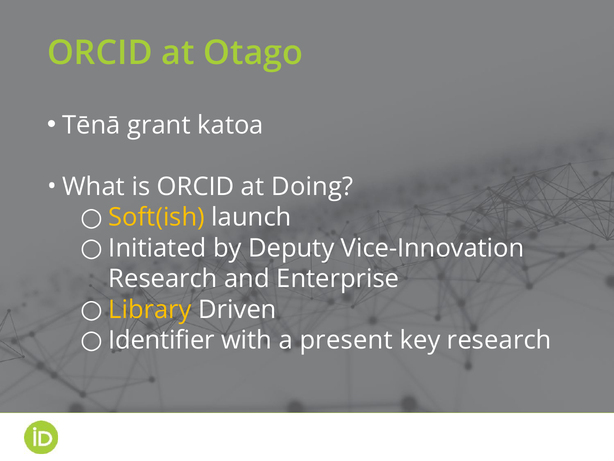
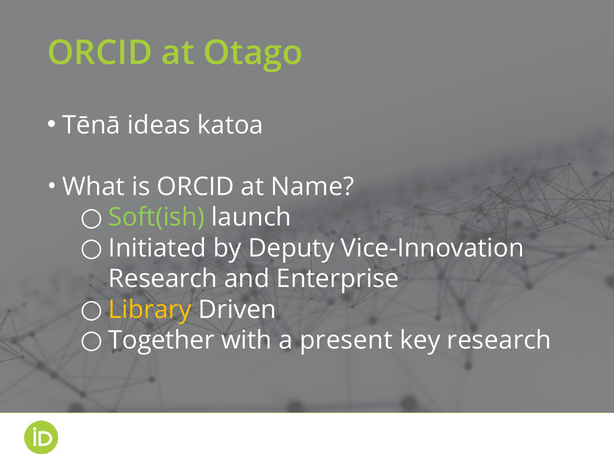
grant: grant -> ideas (159, 125)
Doing: Doing -> Name (312, 186)
Soft(ish colour: yellow -> light green (157, 217)
Identifier: Identifier -> Together (162, 340)
